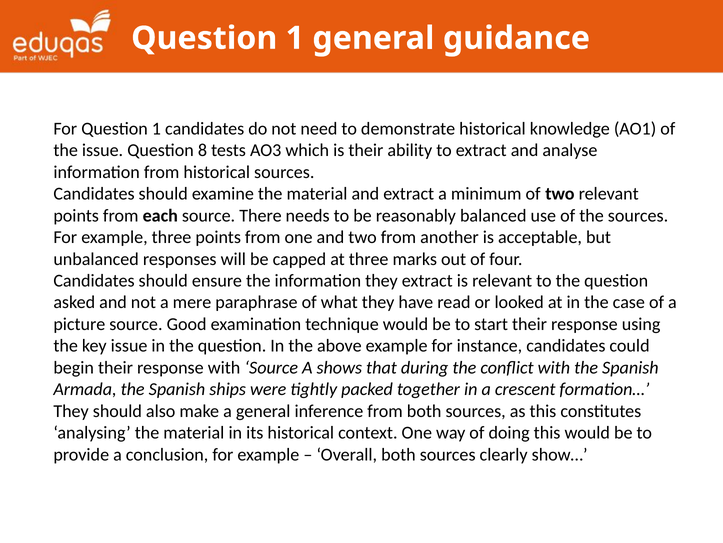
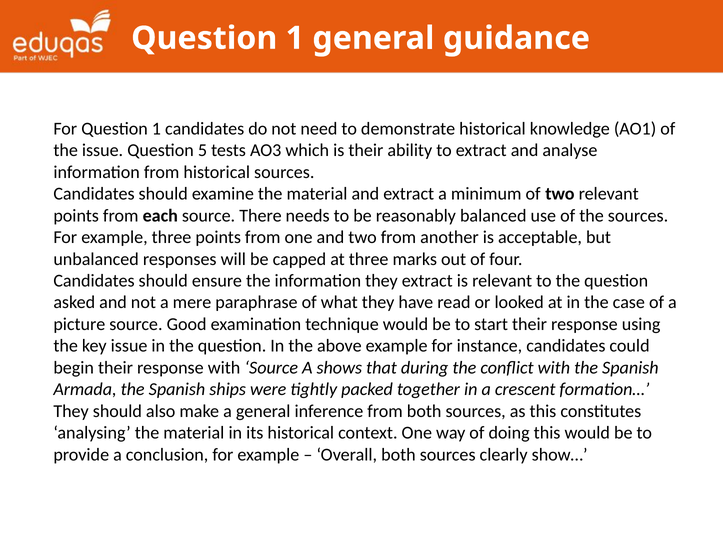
8: 8 -> 5 (202, 150)
